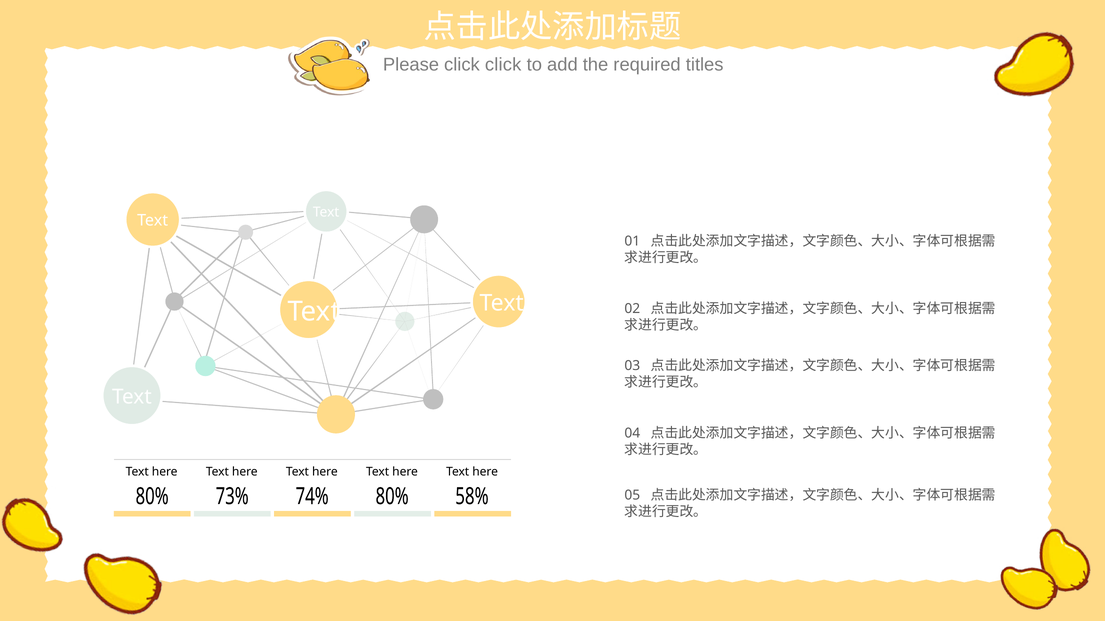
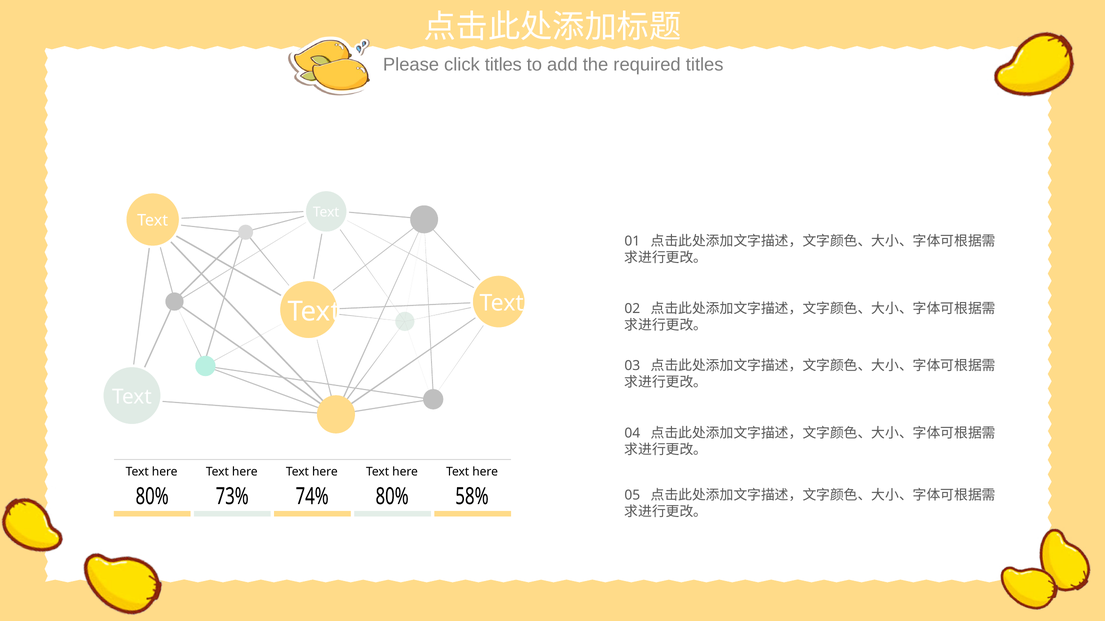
click click: click -> titles (503, 65)
